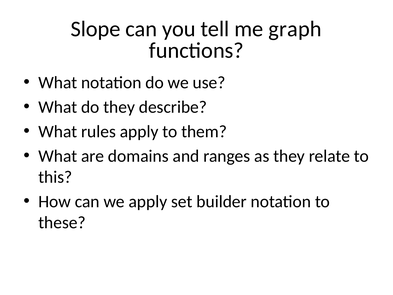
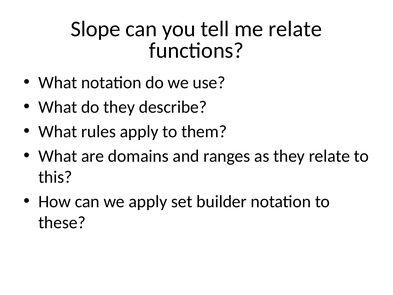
me graph: graph -> relate (295, 29)
